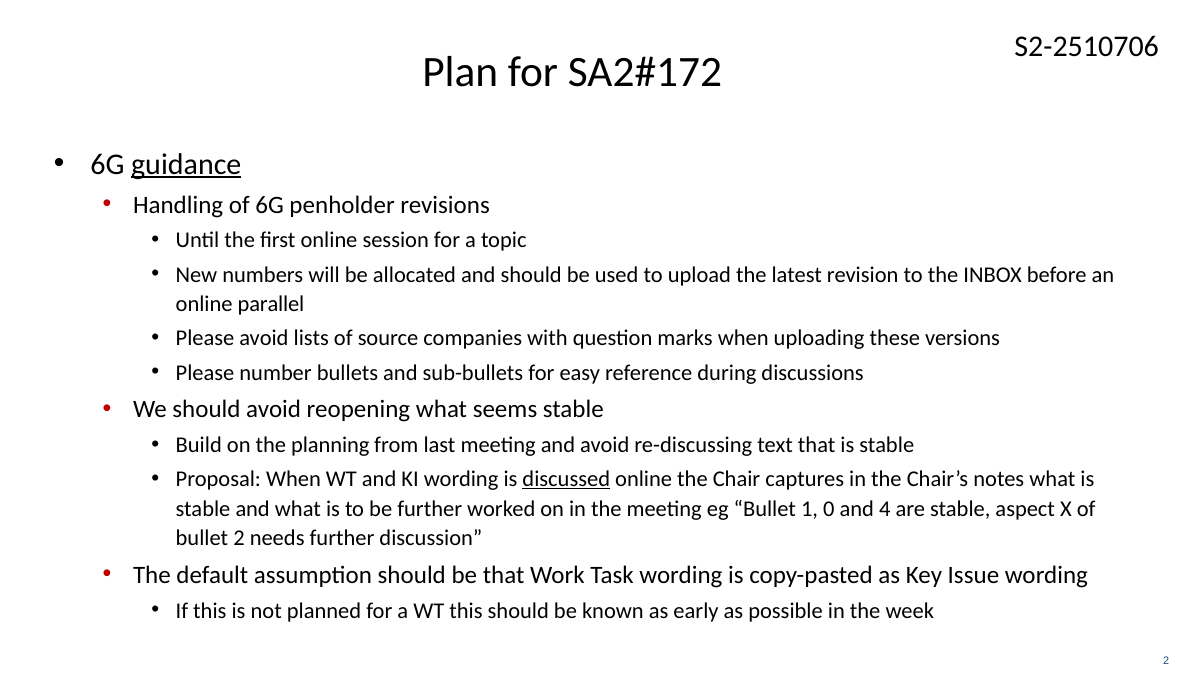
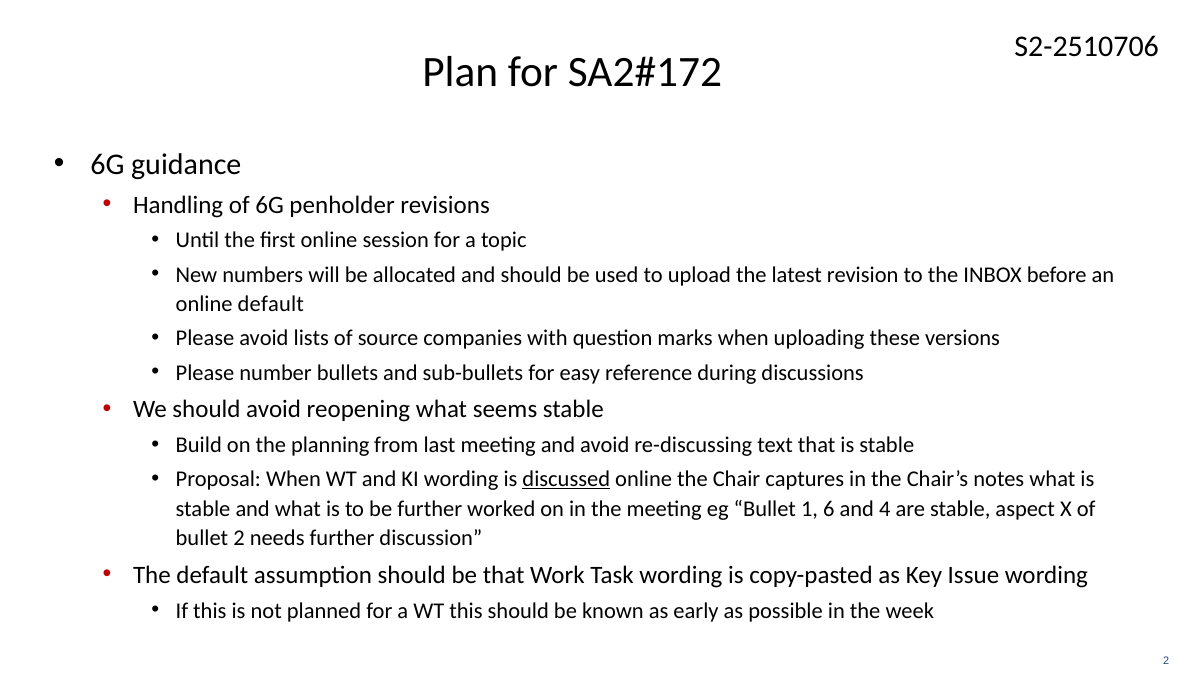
guidance underline: present -> none (186, 164)
online parallel: parallel -> default (271, 304)
0: 0 -> 6 (829, 509)
